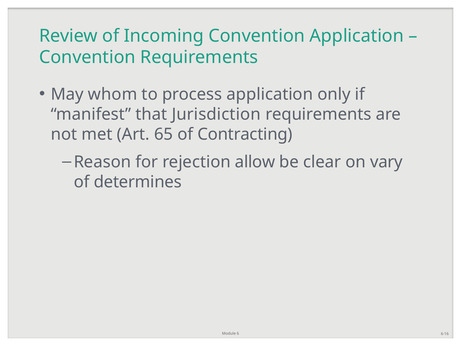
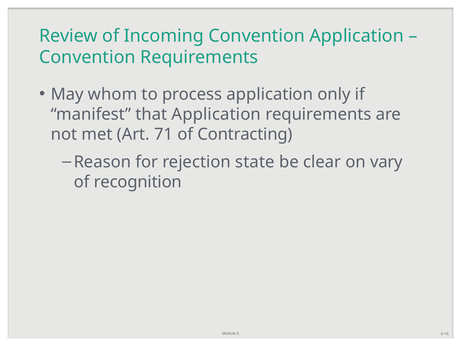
that Jurisdiction: Jurisdiction -> Application (216, 114)
65: 65 -> 71 (164, 134)
allow: allow -> state (255, 162)
determines: determines -> recognition (138, 182)
